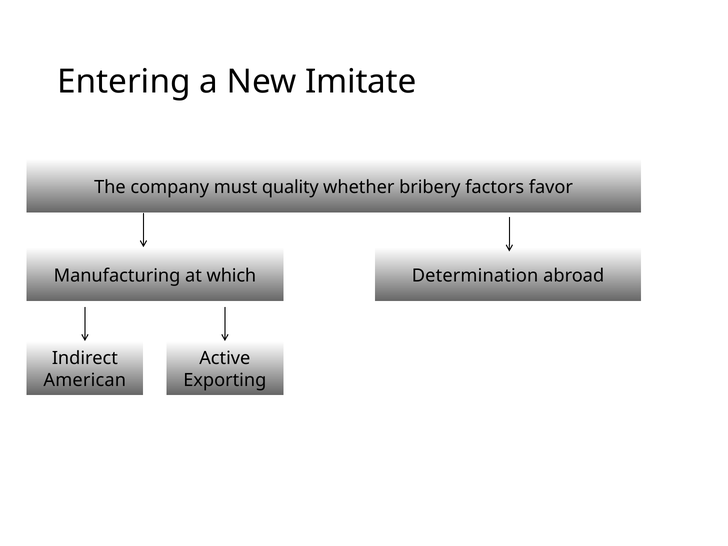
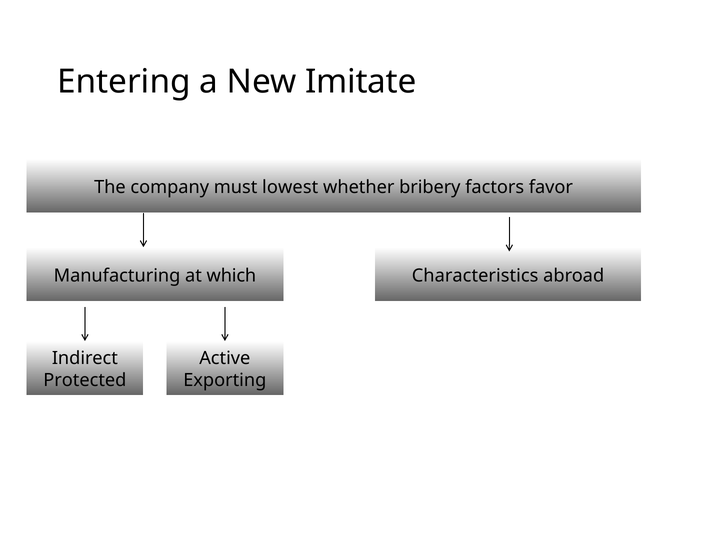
quality: quality -> lowest (290, 187)
Determination: Determination -> Characteristics (475, 276)
American: American -> Protected (85, 380)
